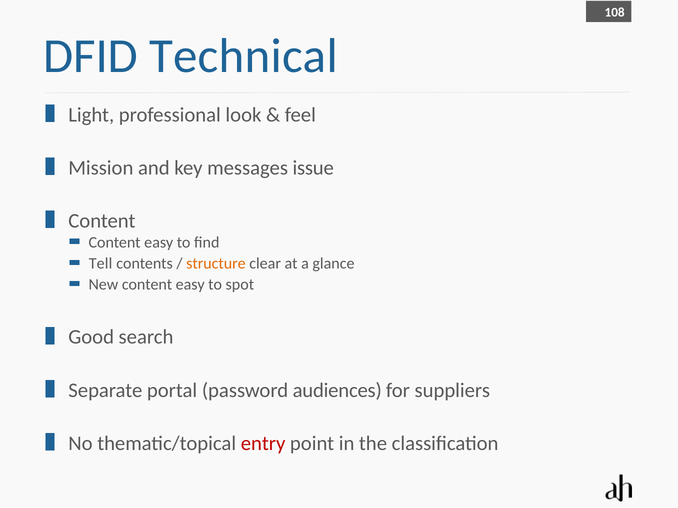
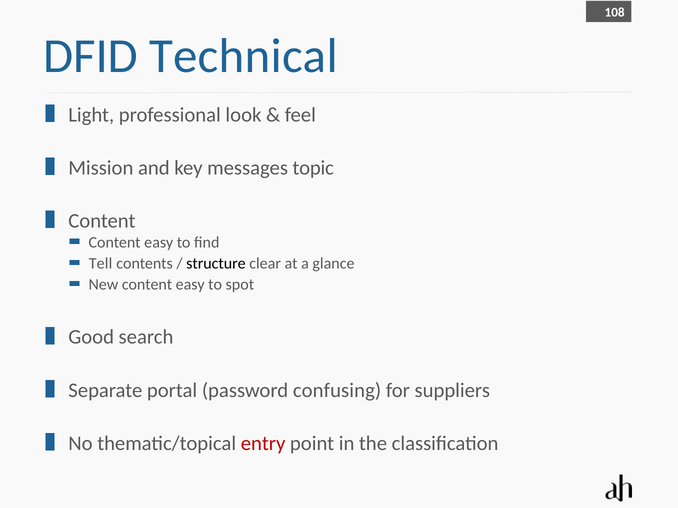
issue: issue -> topic (313, 168)
structure colour: orange -> black (216, 264)
audiences: audiences -> confusing (337, 391)
